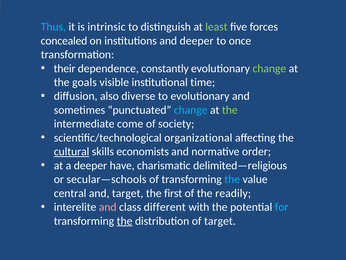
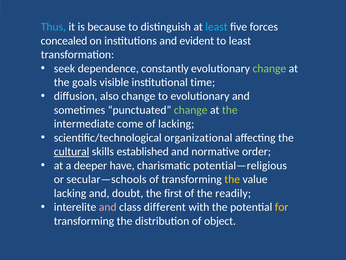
intrinsic: intrinsic -> because (107, 27)
least colour: light green -> light blue (216, 27)
and deeper: deeper -> evident (197, 41)
to once: once -> least (240, 41)
their: their -> seek (65, 68)
also diverse: diverse -> change (138, 96)
change colour: light blue -> light green (191, 110)
of society: society -> lacking (176, 124)
economists: economists -> established (143, 151)
delimited—religious: delimited—religious -> potential—religious (240, 165)
the colour: light blue -> yellow (232, 179)
central: central -> lacking (70, 193)
and target: target -> doubt (128, 193)
for colour: light blue -> yellow (282, 207)
the underline: present -> none (125, 221)
of target: target -> object (220, 221)
